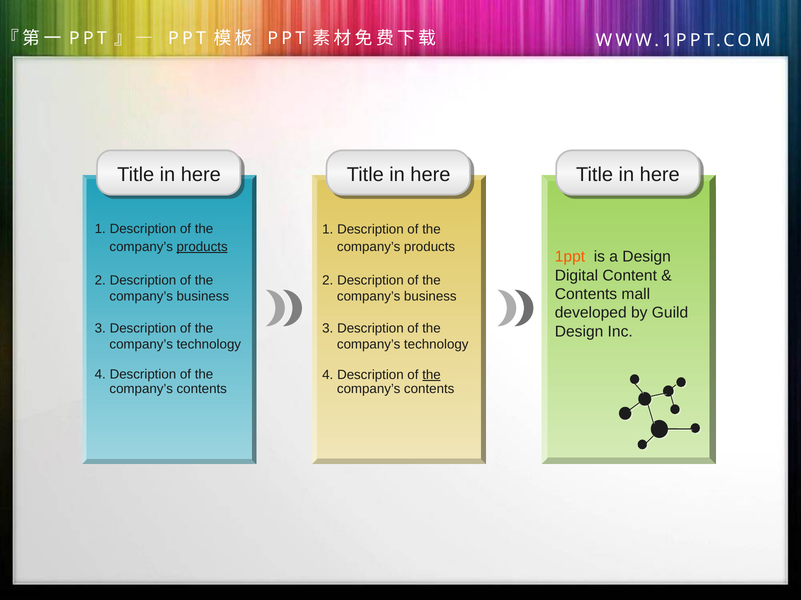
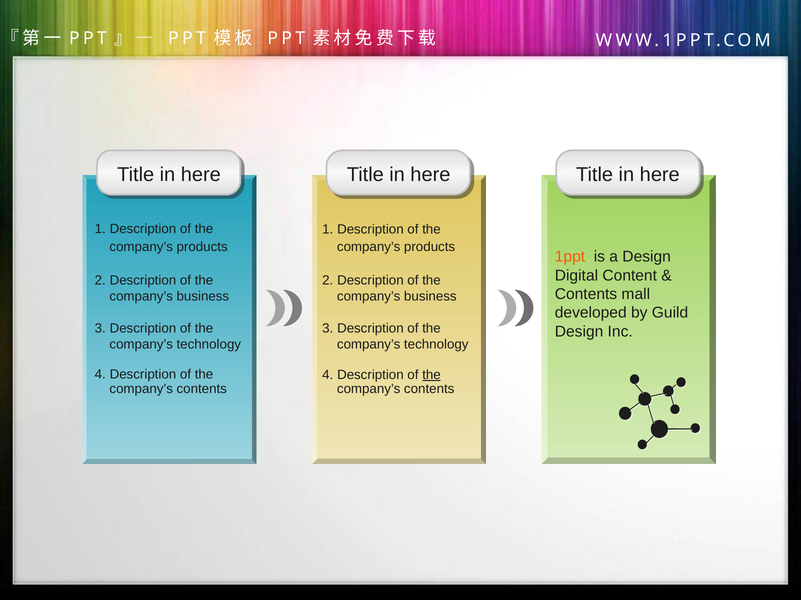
products underline: present -> none (202, 247)
